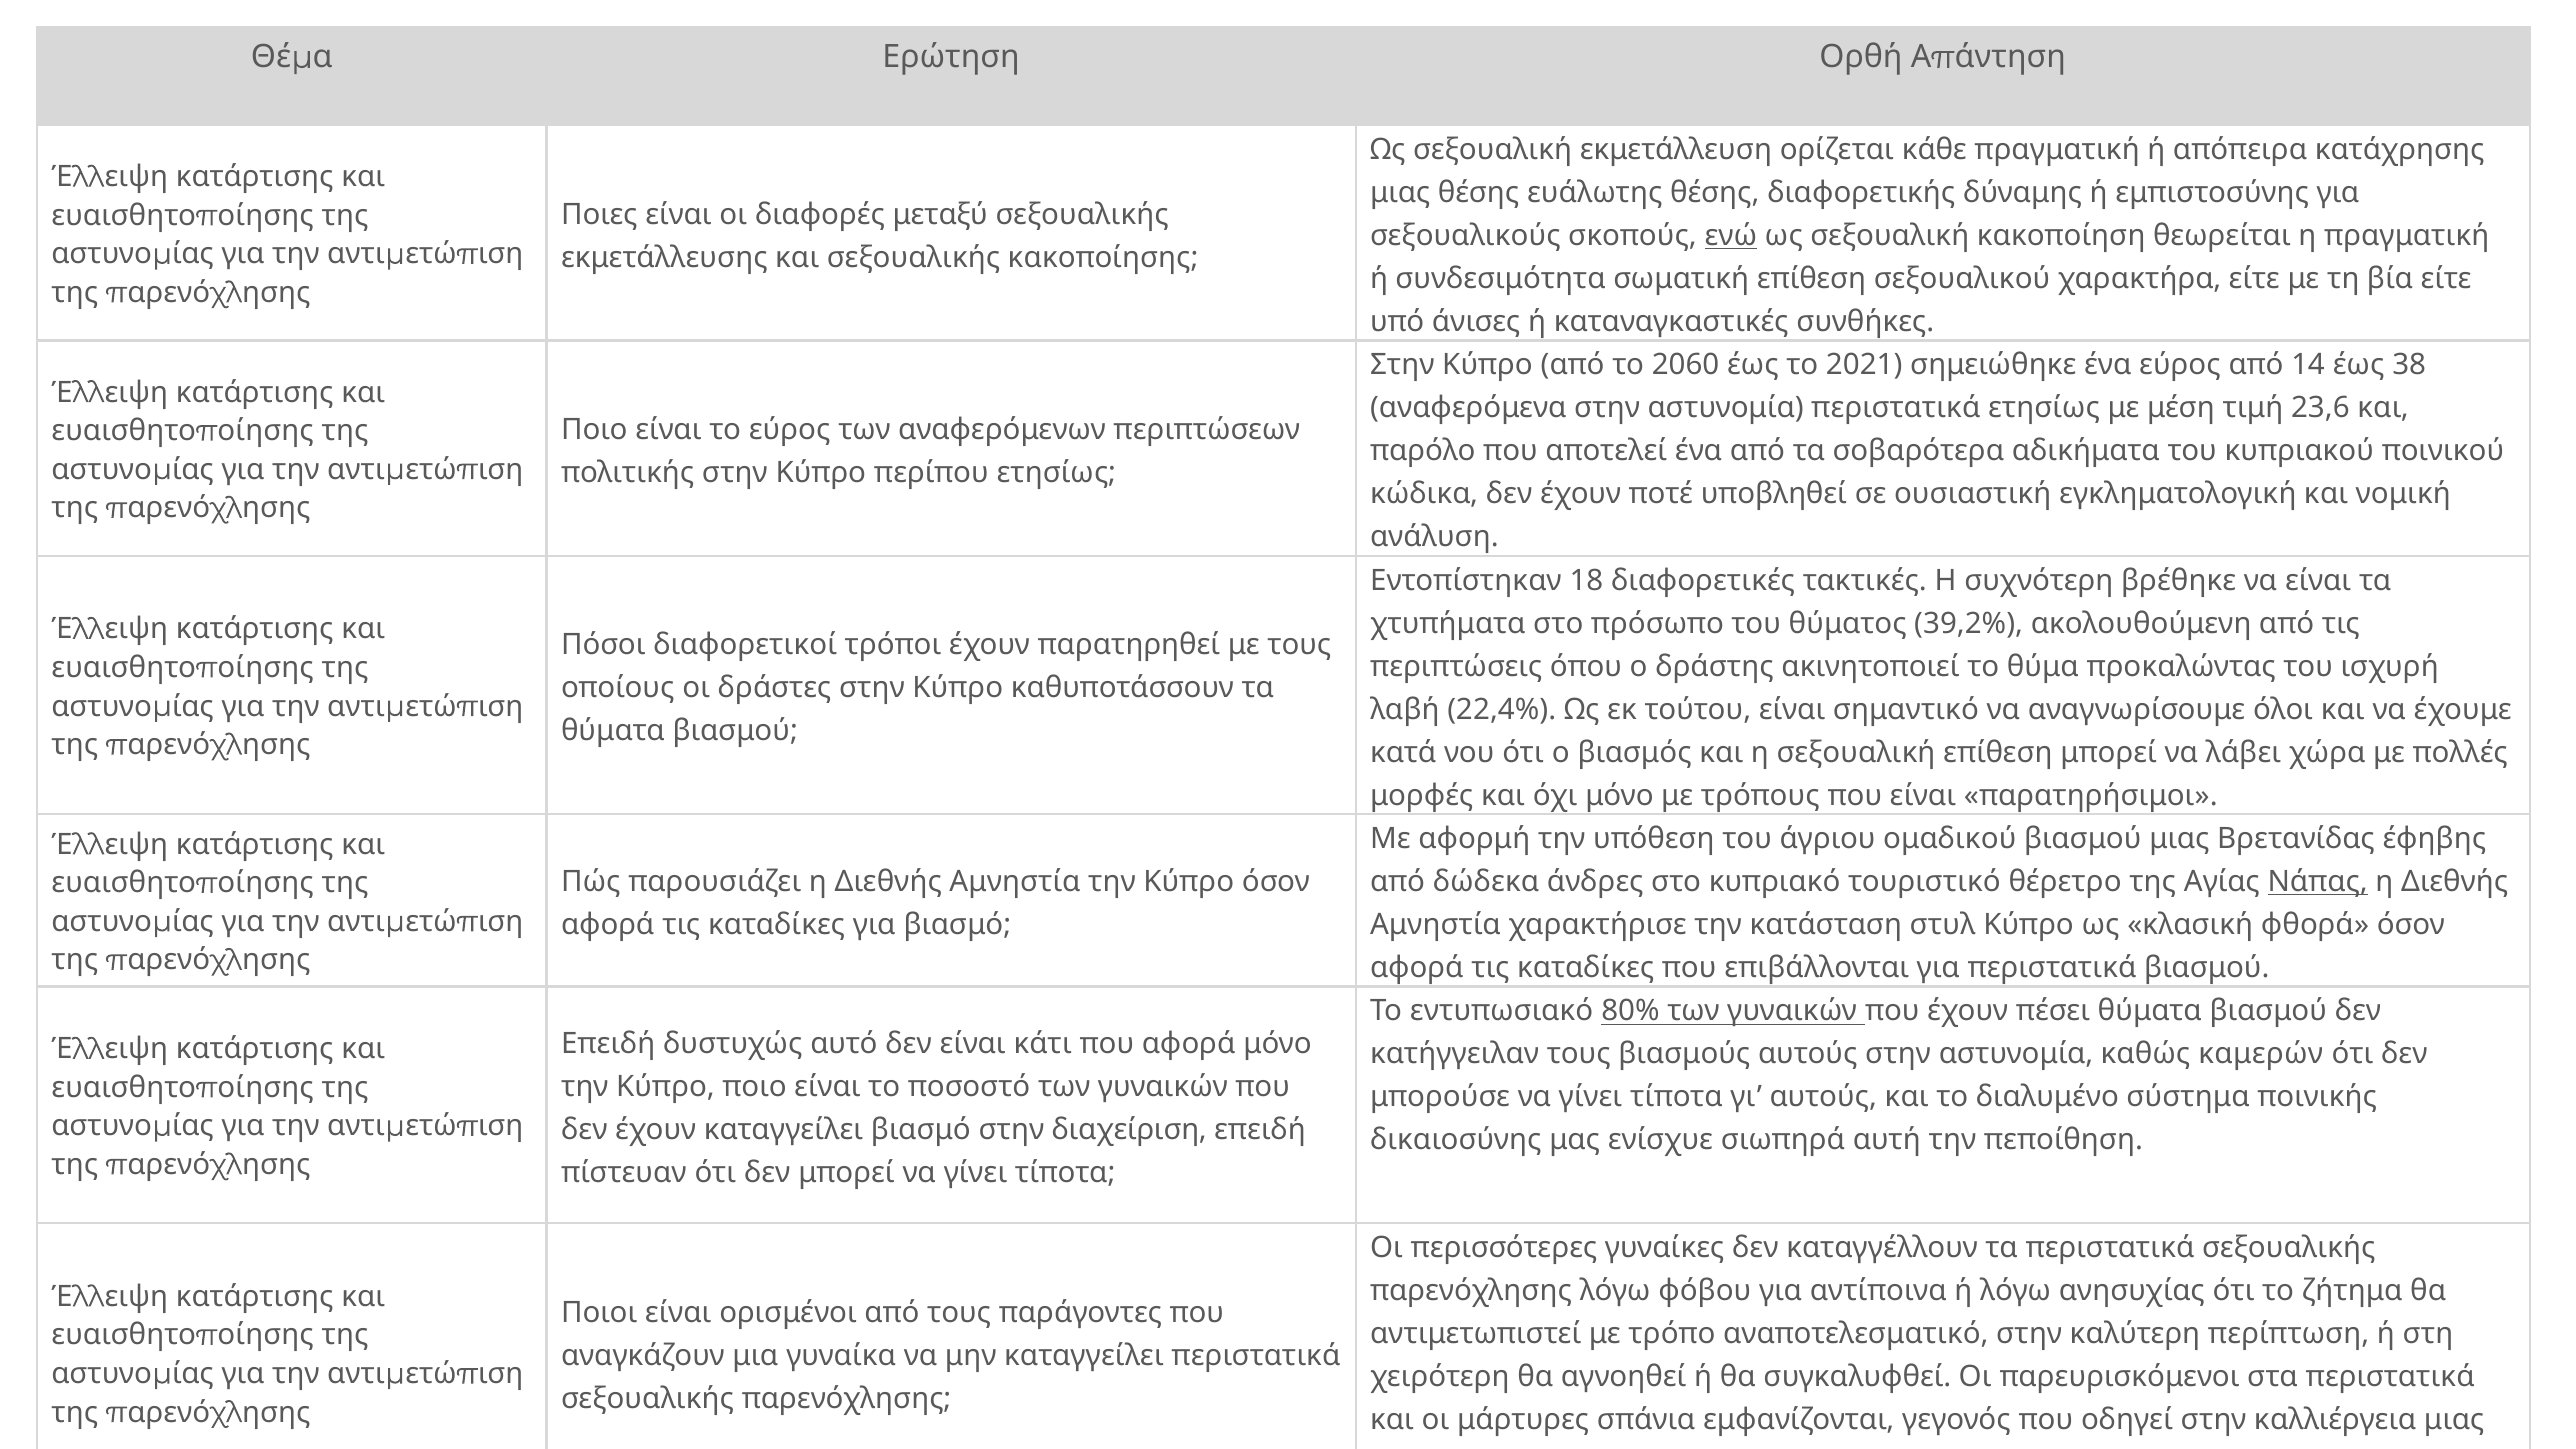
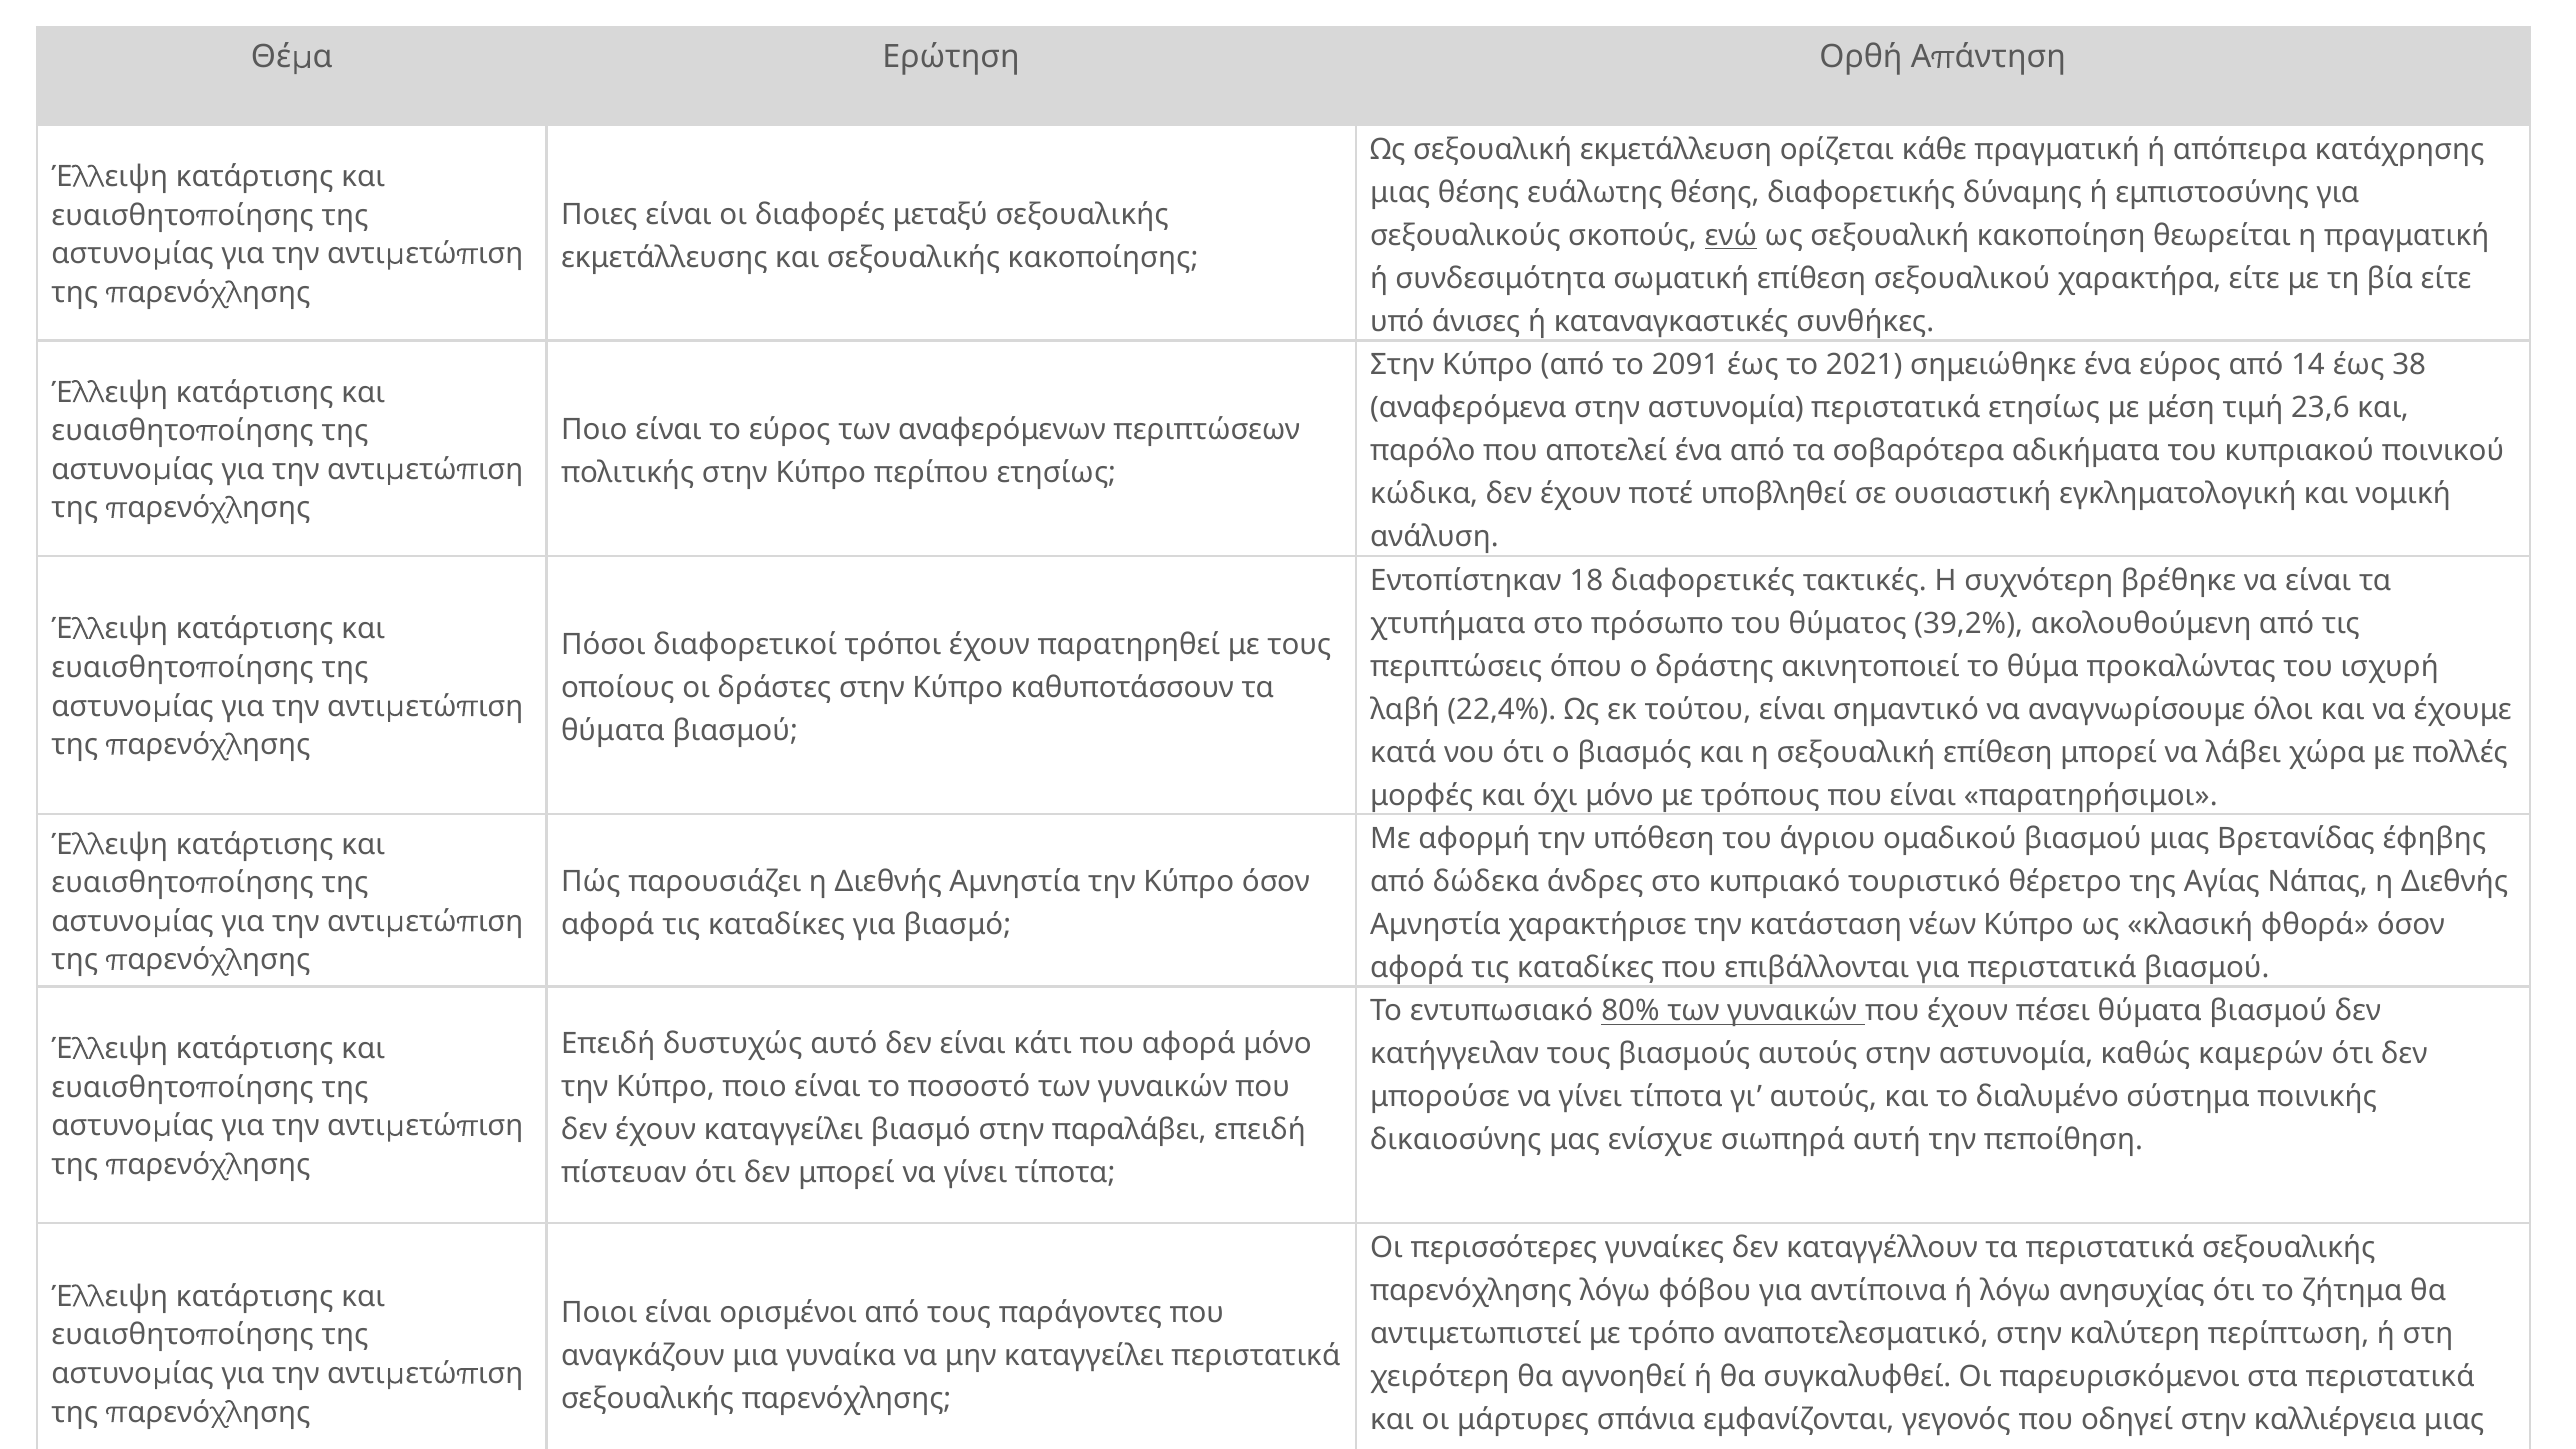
2060: 2060 -> 2091 (1686, 365)
Νάπας underline: present -> none (2318, 882)
στυλ: στυλ -> νέων (1943, 925)
διαχείριση: διαχείριση -> παραλάβει (1129, 1129)
